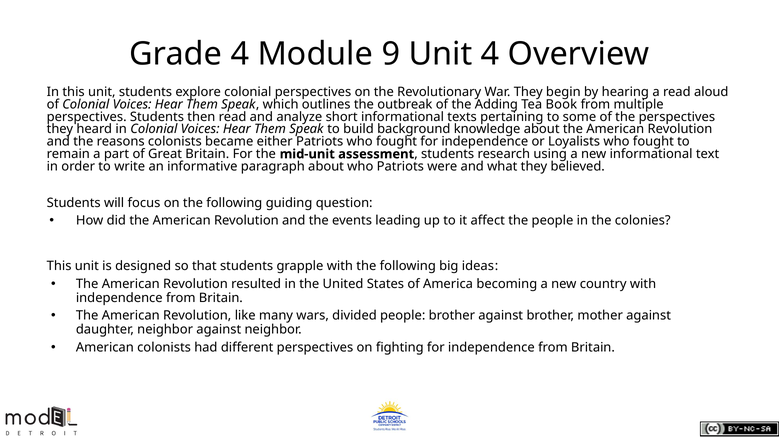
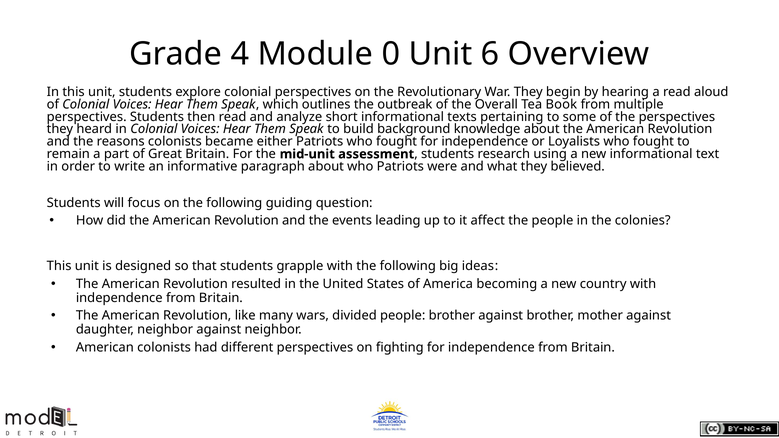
9: 9 -> 0 (391, 54)
Unit 4: 4 -> 6 (490, 54)
Adding: Adding -> Overall (496, 104)
